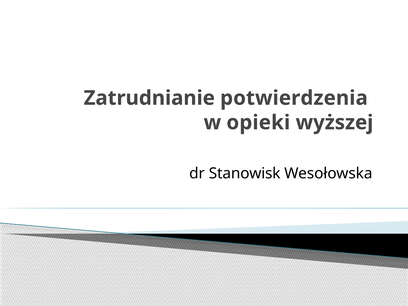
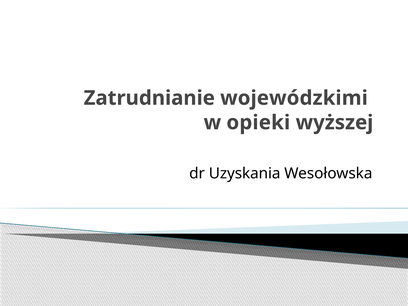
potwierdzenia: potwierdzenia -> wojewódzkimi (294, 98)
Stanowisk: Stanowisk -> Uzyskania (245, 173)
